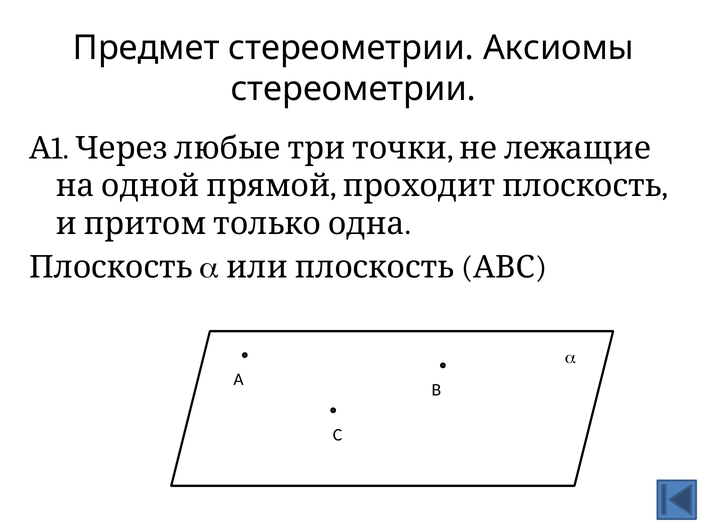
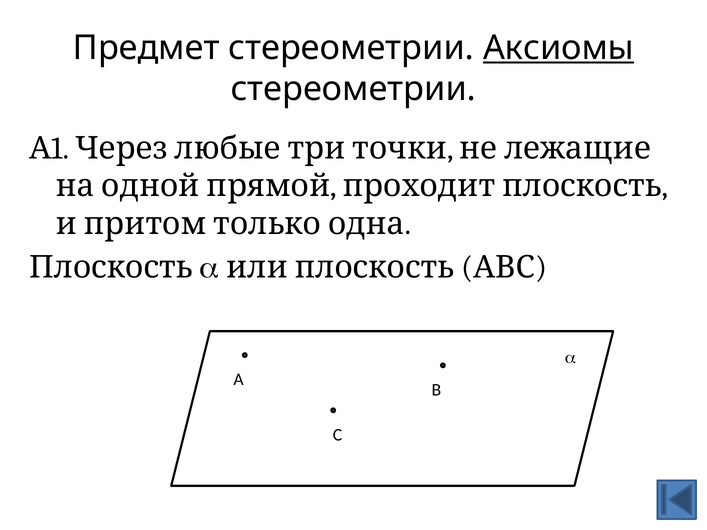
Аксиомы underline: none -> present (559, 48)
